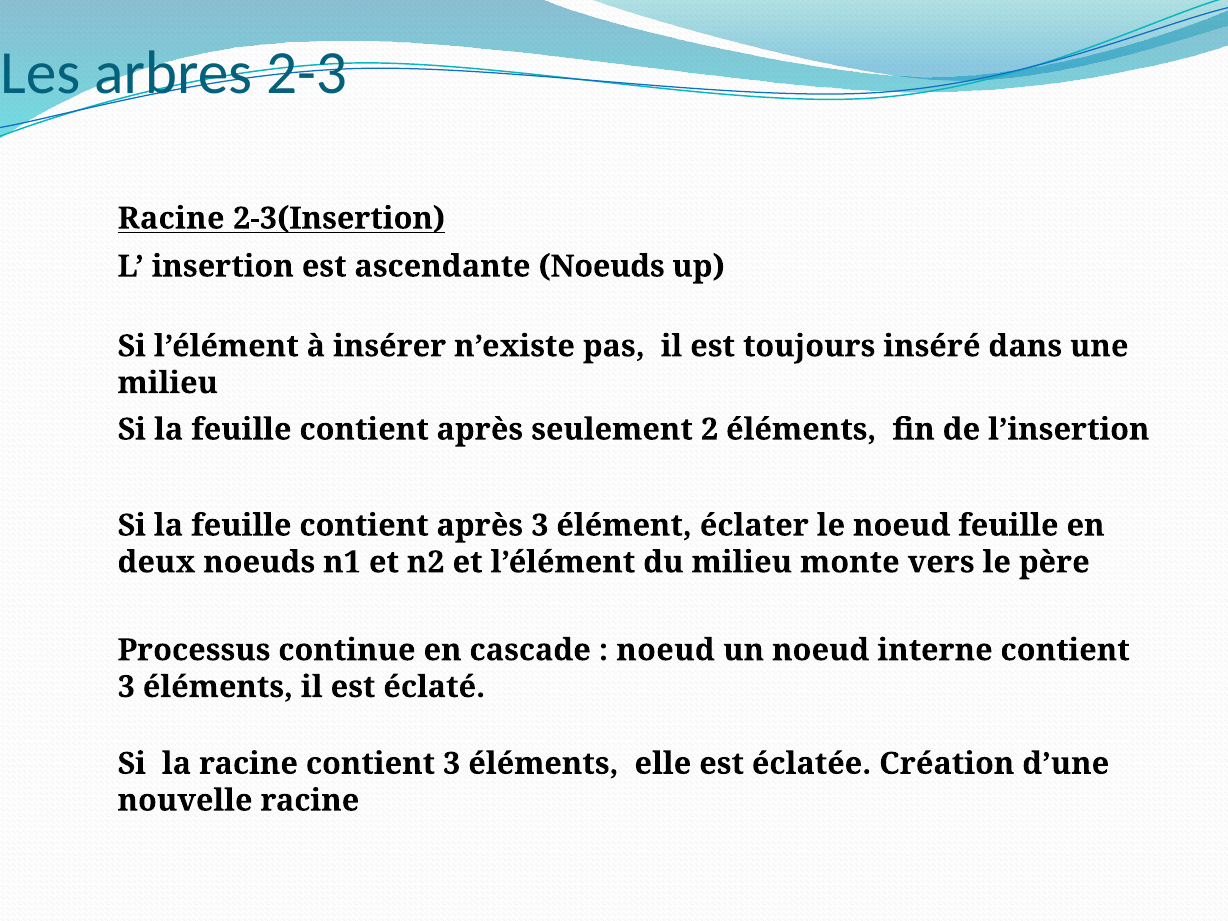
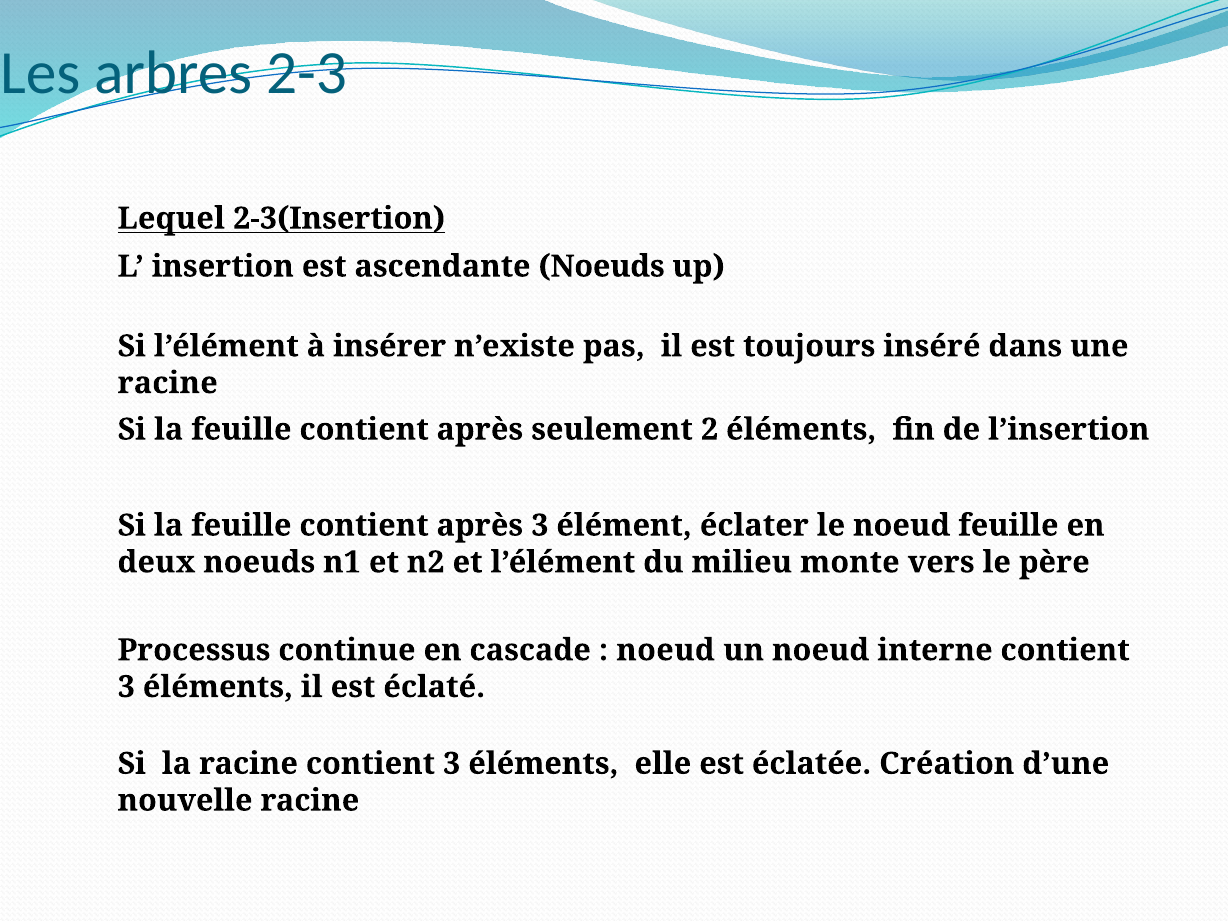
Racine: Racine -> Lequel (171, 218)
milieu: milieu -> racine (168, 383)
